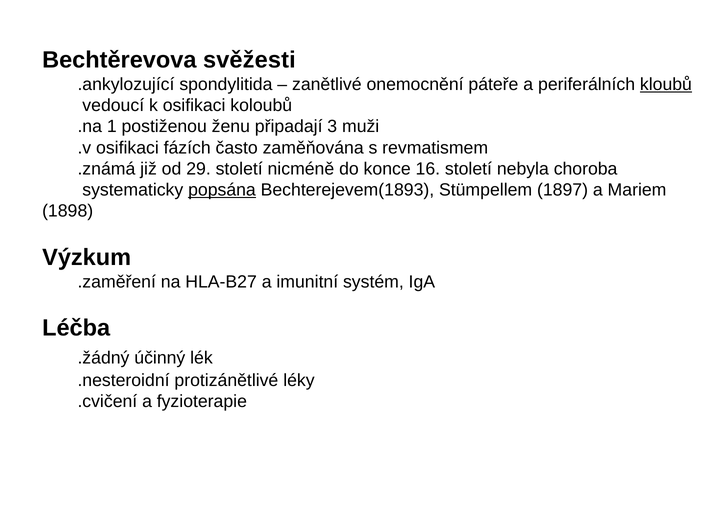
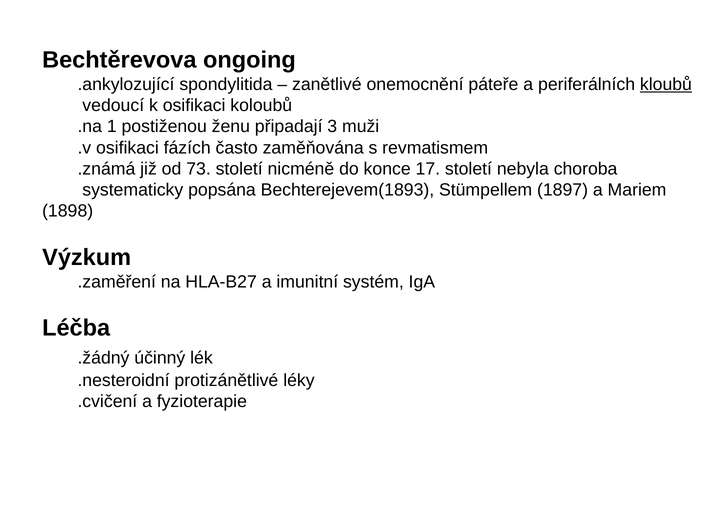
svěžesti: svěžesti -> ongoing (249, 60)
29: 29 -> 73 (199, 169)
16: 16 -> 17 (428, 169)
popsána underline: present -> none (222, 190)
